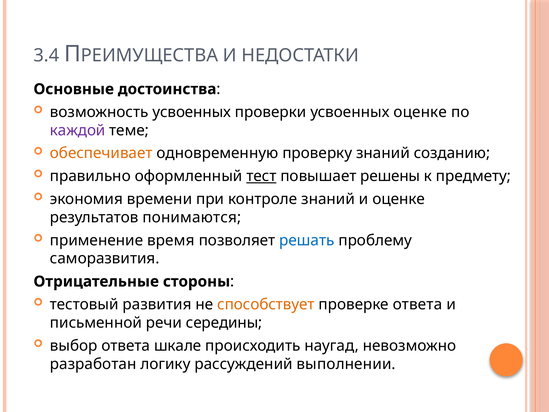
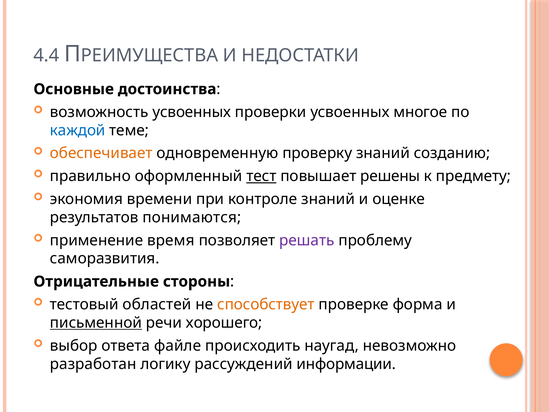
3.4: 3.4 -> 4.4 (46, 55)
усвоенных оценке: оценке -> многое (420, 112)
каждой colour: purple -> blue (78, 130)
решать colour: blue -> purple (307, 240)
развития: развития -> областей (157, 304)
проверке ответа: ответа -> форма (418, 304)
письменной underline: none -> present (96, 323)
середины: середины -> хорошего (224, 323)
шкале: шкале -> файле (178, 345)
выполнении: выполнении -> информации (346, 364)
